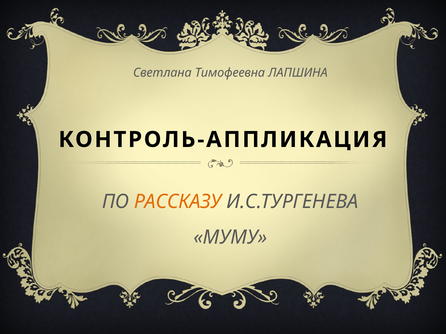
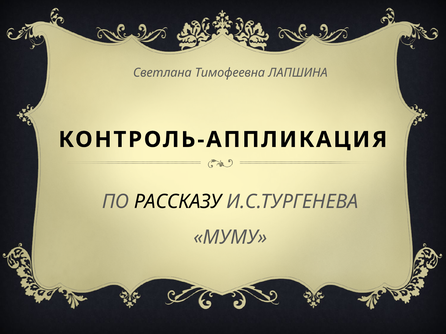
РАССКАЗУ colour: orange -> black (178, 202)
